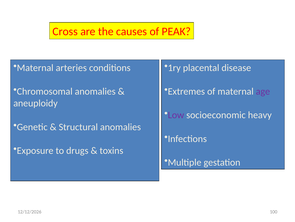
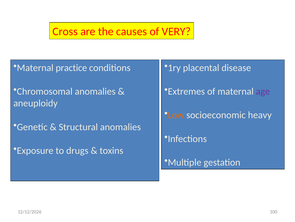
PEAK: PEAK -> VERY (176, 31)
arteries: arteries -> practice (71, 68)
Low colour: purple -> orange (176, 115)
